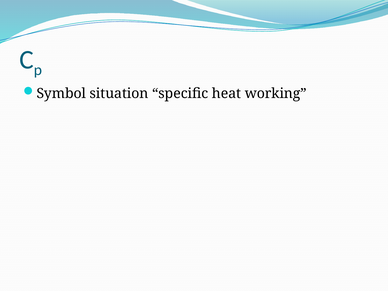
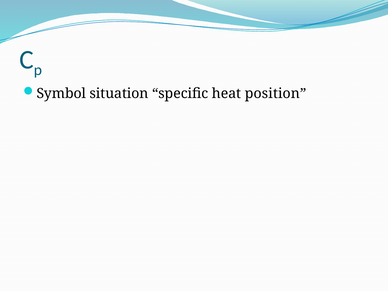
working: working -> position (276, 93)
